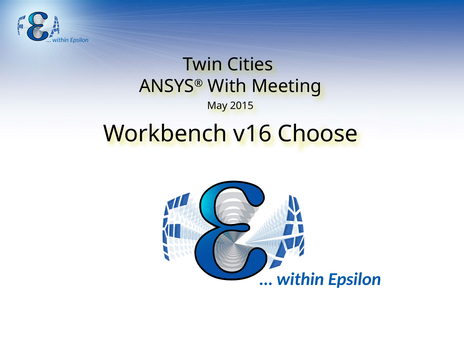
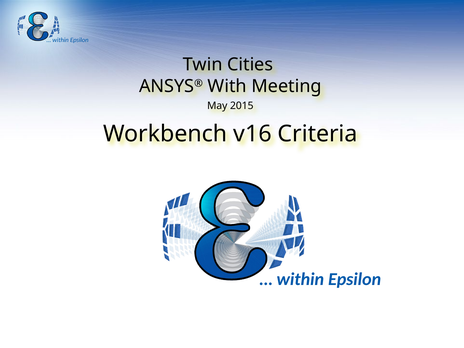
Choose: Choose -> Criteria (318, 134)
